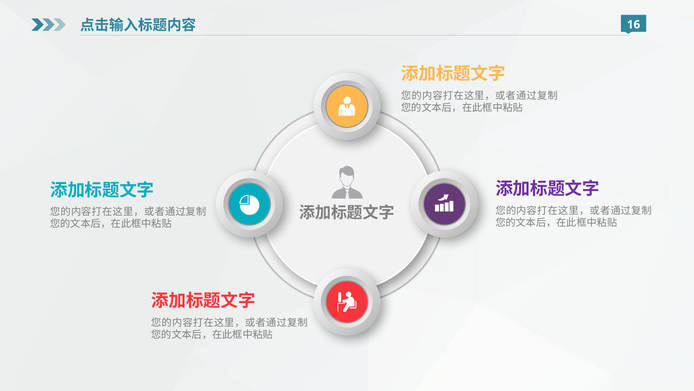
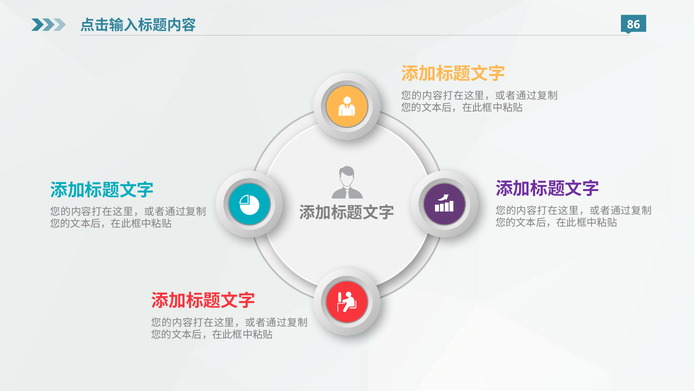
16: 16 -> 86 (634, 25)
